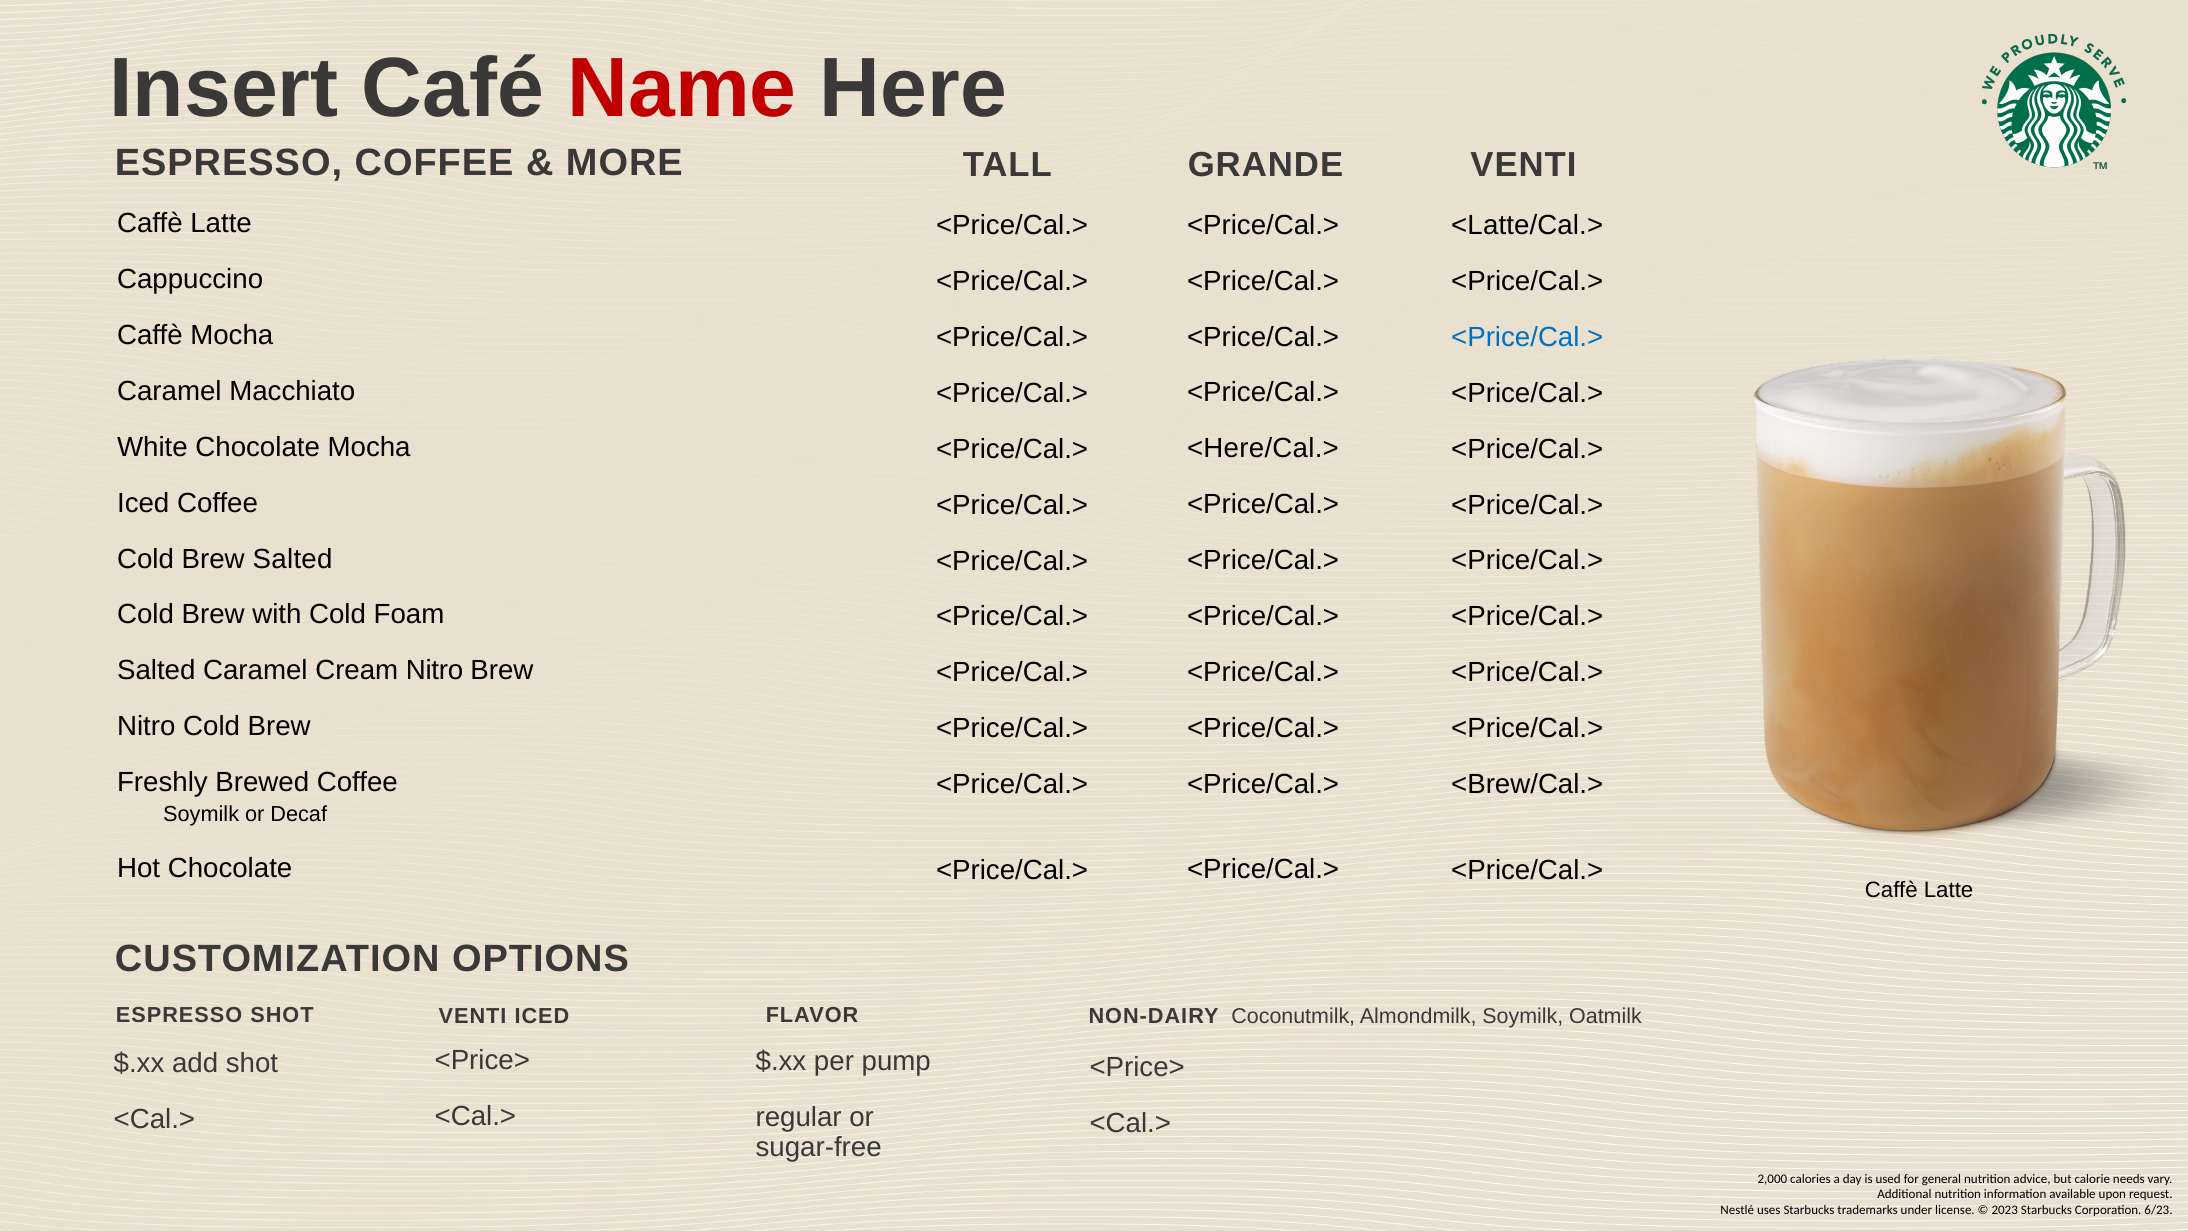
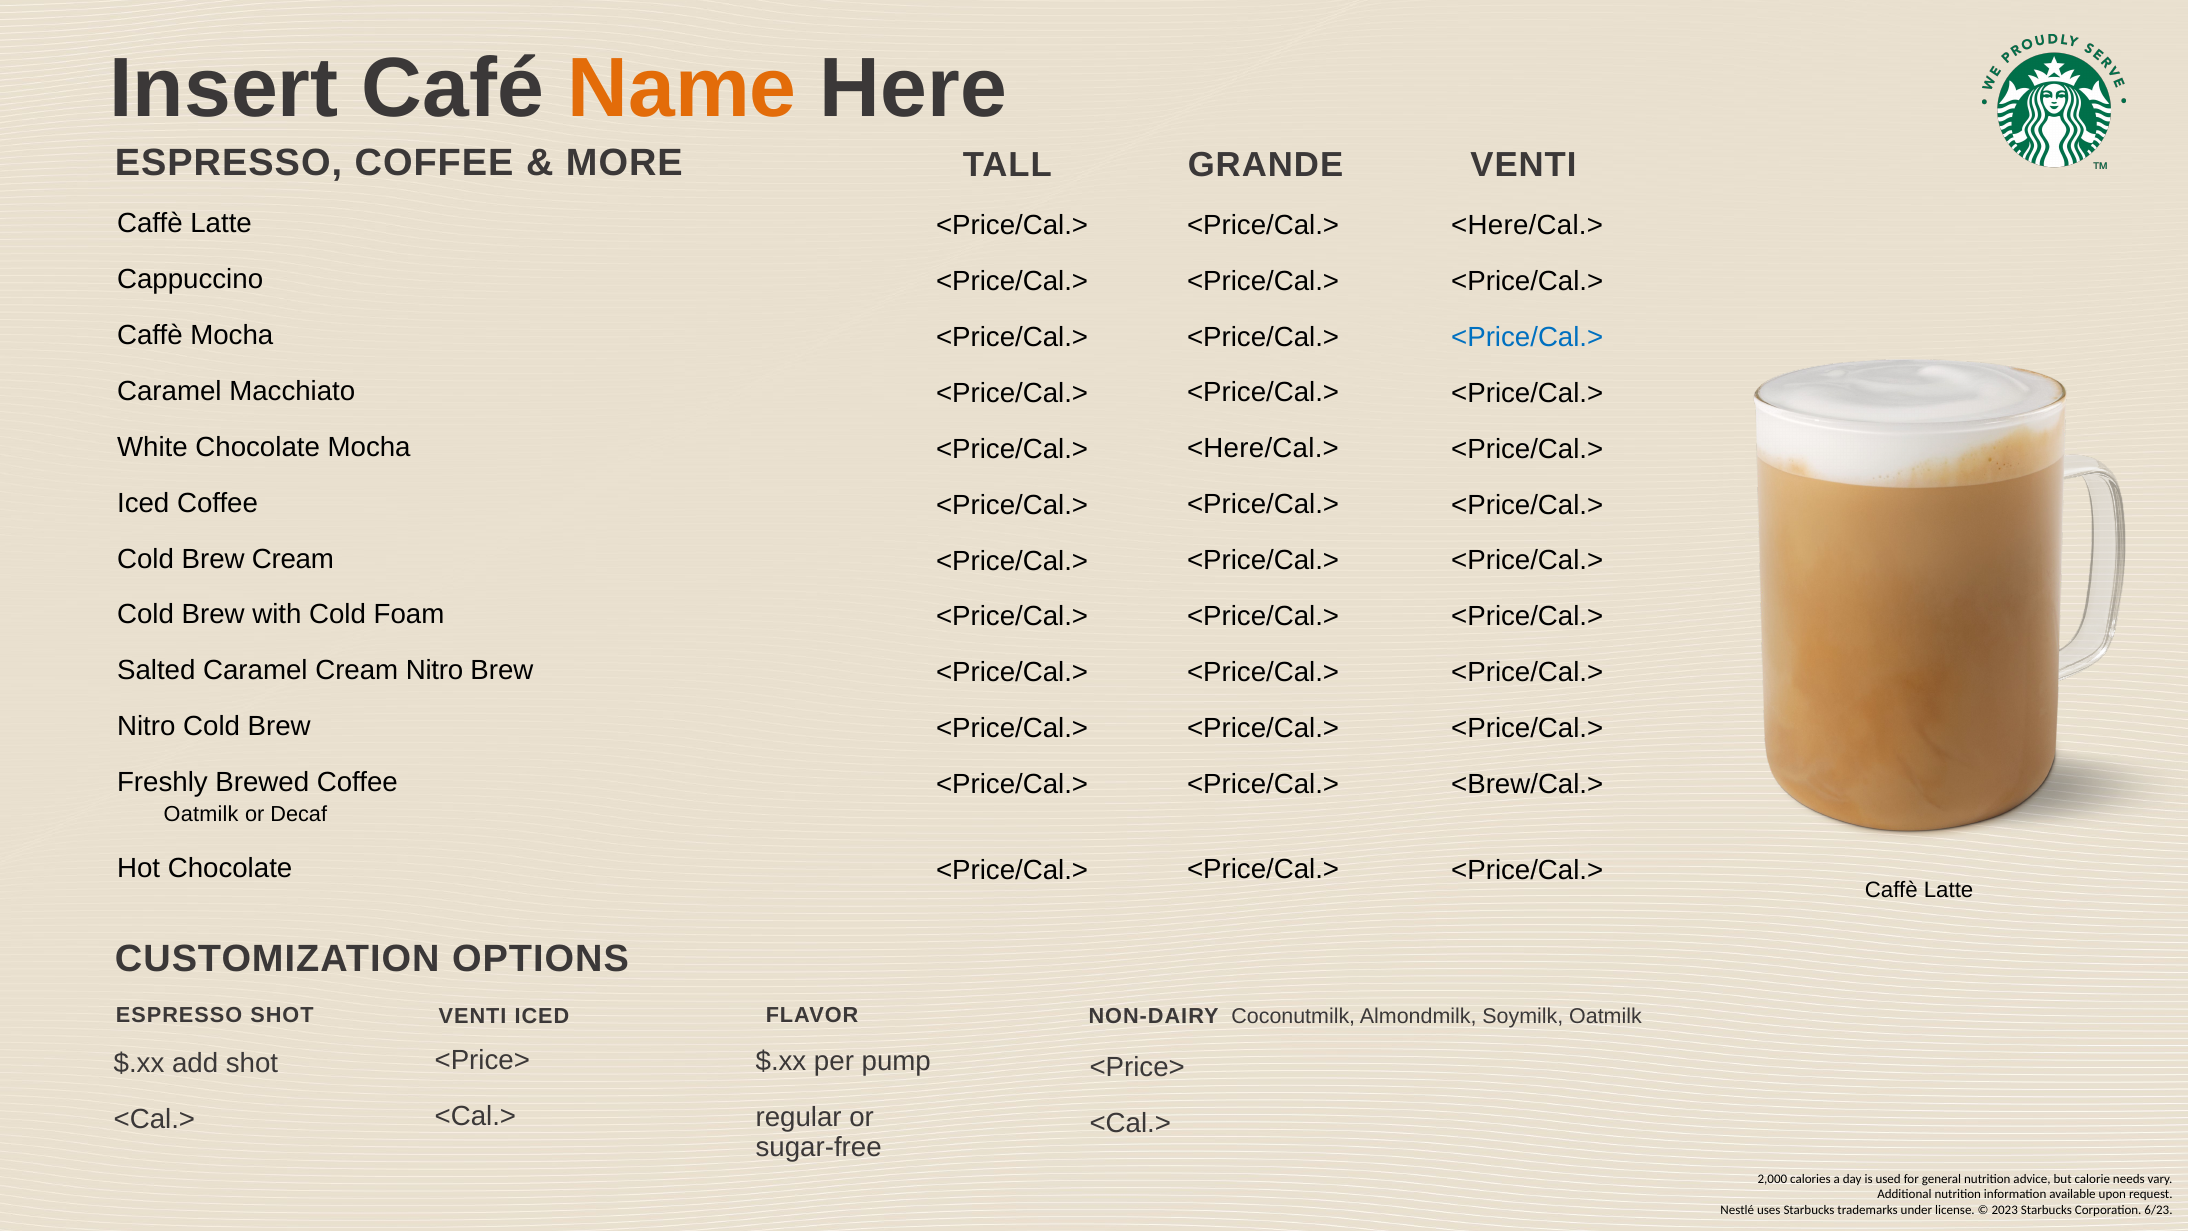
Name colour: red -> orange (682, 88)
<Latte/Cal.>: <Latte/Cal.> -> <Here/Cal.> (1527, 226)
Brew Salted: Salted -> Cream (293, 559)
Soymilk: Soymilk -> Oatmilk (201, 814)
